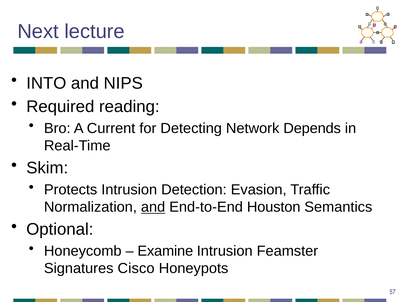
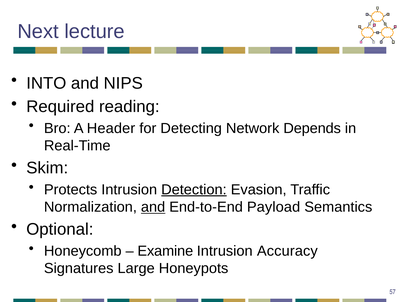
Current: Current -> Header (111, 128)
Detection underline: none -> present (194, 190)
Houston: Houston -> Payload (274, 207)
Feamster: Feamster -> Accuracy (287, 251)
Cisco: Cisco -> Large (136, 269)
